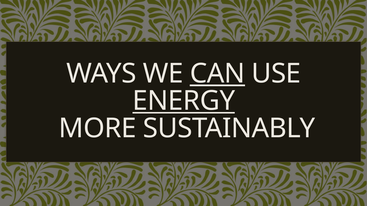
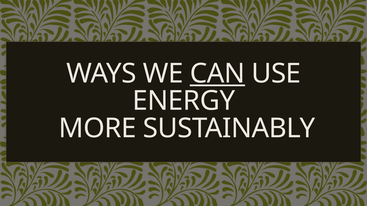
ENERGY underline: present -> none (184, 101)
